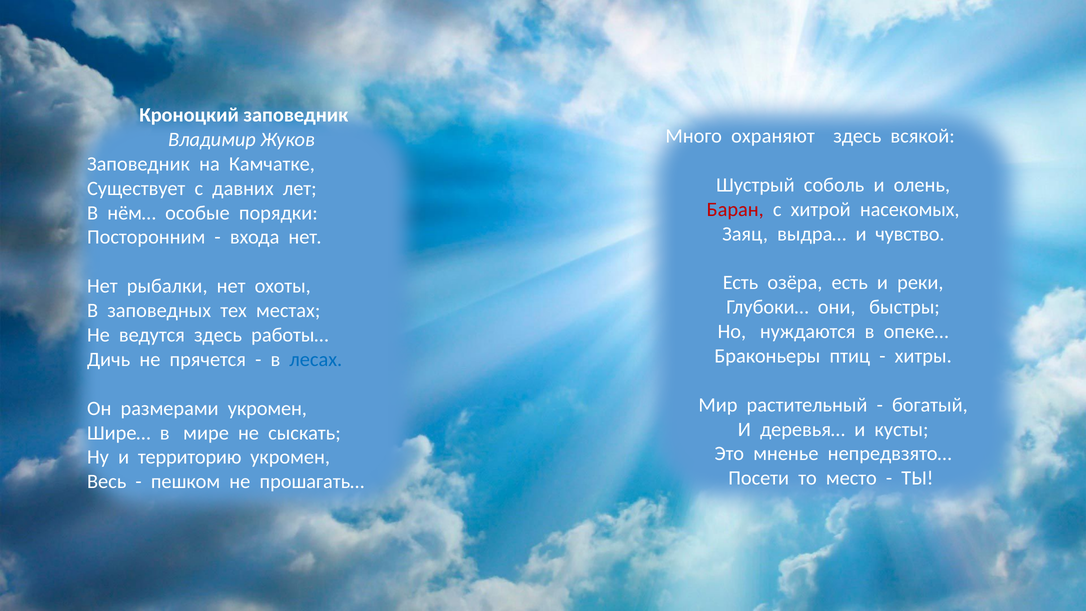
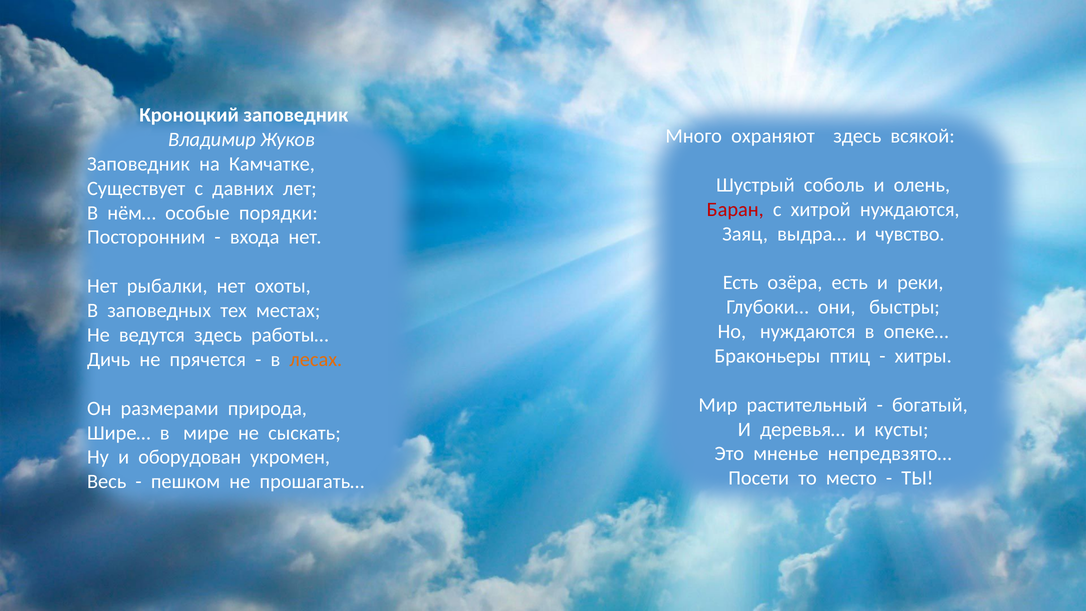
хитрой насекомых: насекомых -> нуждаются (910, 209)
лесах colour: blue -> orange (316, 359)
размерами укромен: укромен -> природа (267, 408)
территорию: территорию -> оборудован (190, 457)
